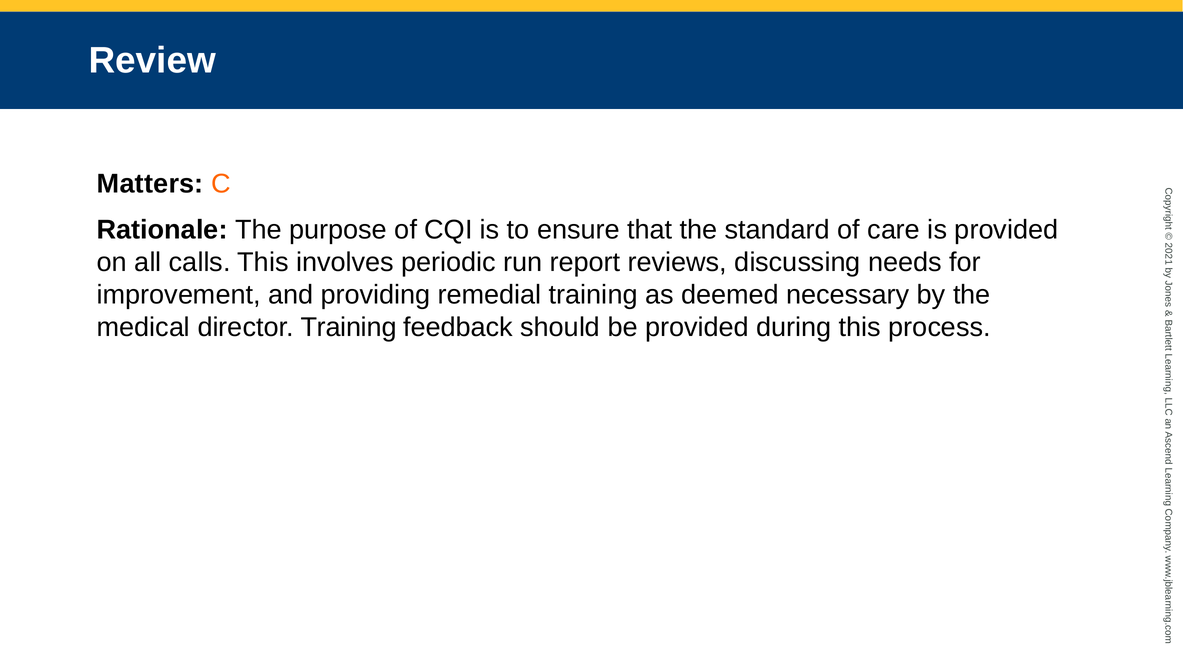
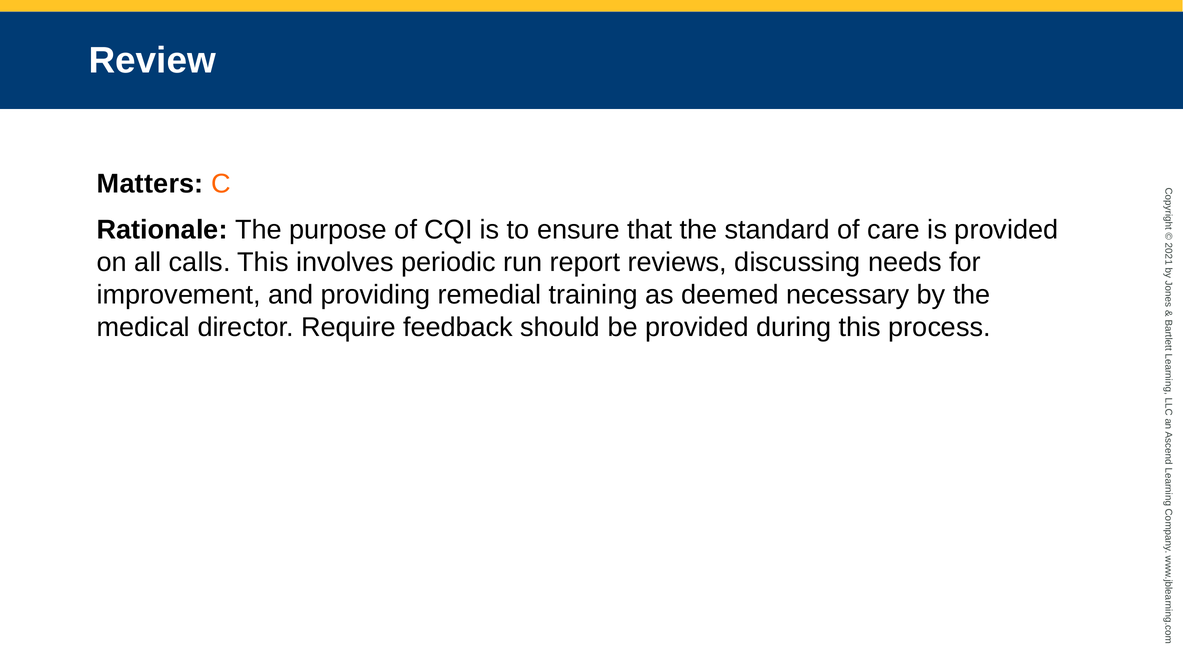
director Training: Training -> Require (348, 328)
